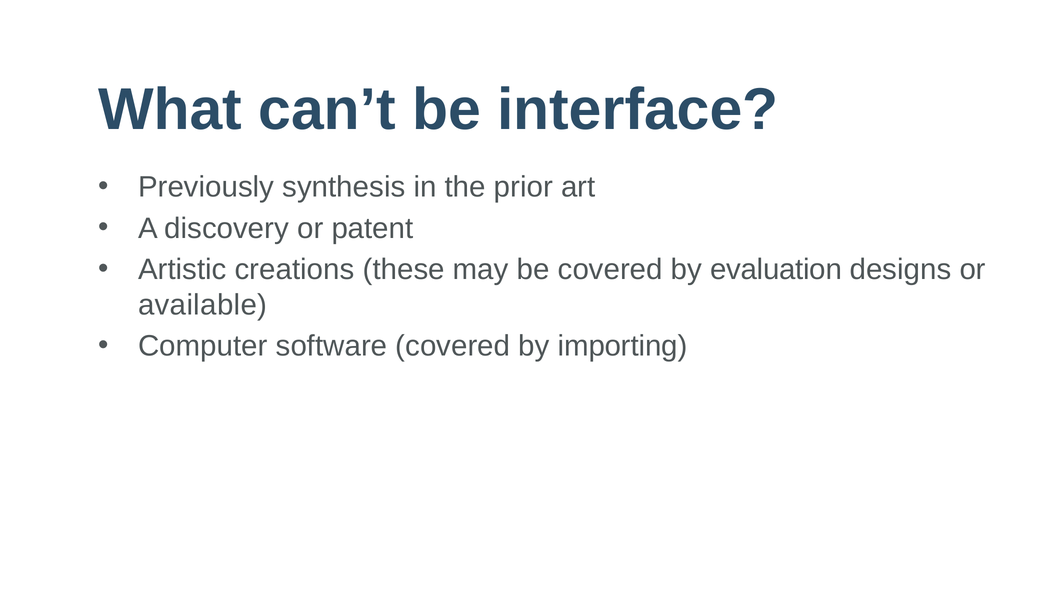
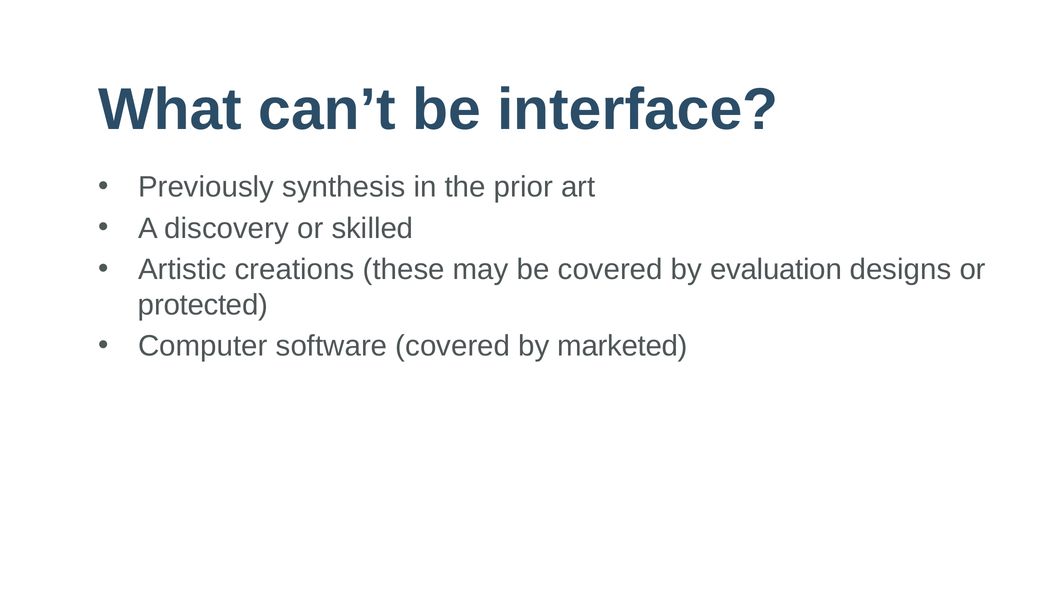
patent: patent -> skilled (372, 228)
available: available -> protected (203, 305)
importing: importing -> marketed (623, 346)
